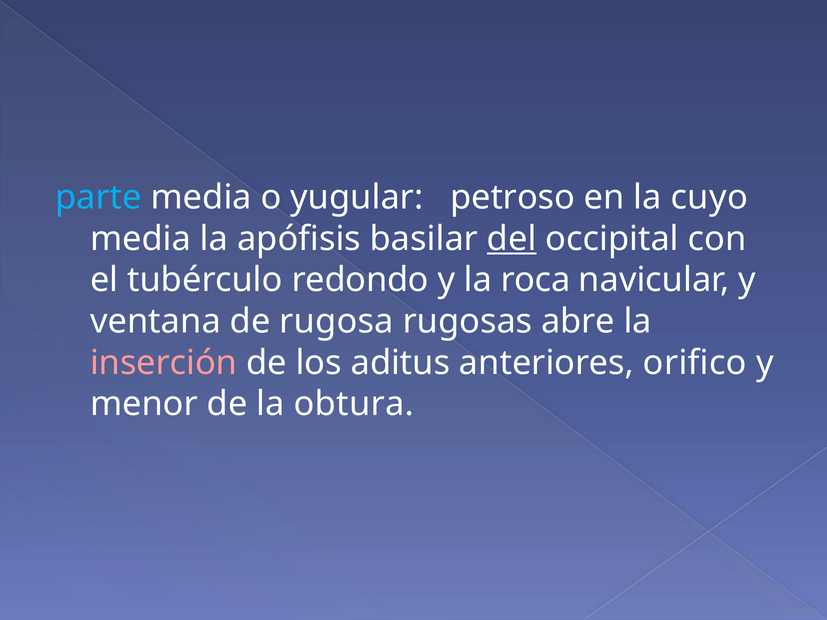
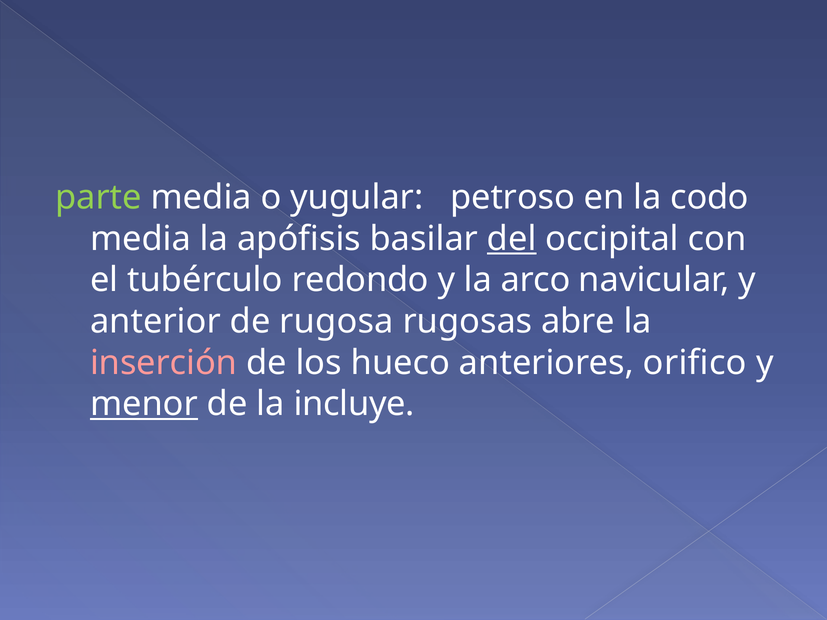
parte colour: light blue -> light green (99, 197)
cuyo: cuyo -> codo (710, 197)
roca: roca -> arco (535, 280)
ventana: ventana -> anterior (155, 321)
aditus: aditus -> hueco (400, 363)
menor underline: none -> present (144, 404)
obtura: obtura -> incluye (354, 404)
